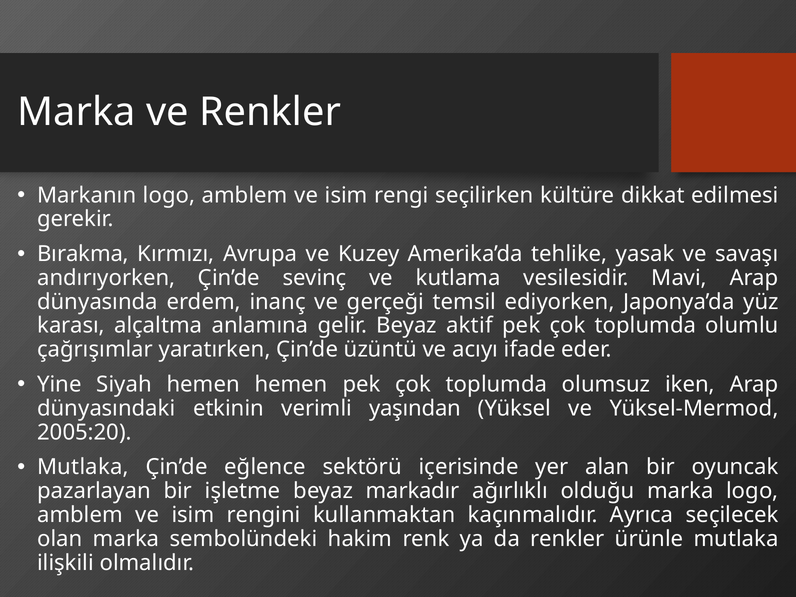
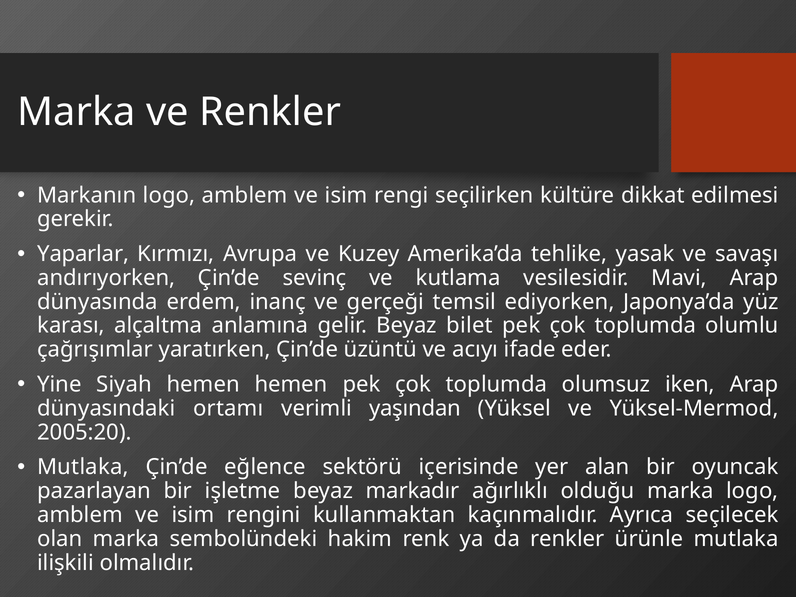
Bırakma: Bırakma -> Yaparlar (83, 254)
aktif: aktif -> bilet (470, 326)
etkinin: etkinin -> ortamı (228, 408)
